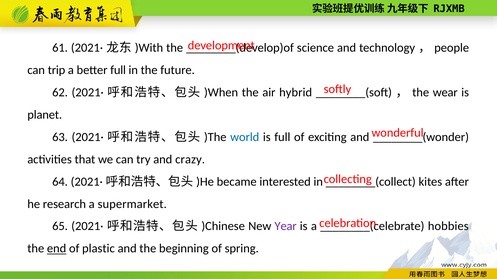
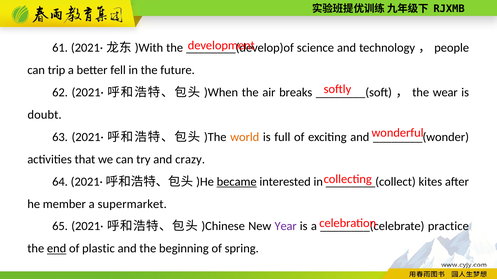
better full: full -> fell (118, 70)
hybrid: hybrid -> breaks (296, 93)
planet: planet -> doubt (45, 115)
world colour: blue -> orange (245, 137)
became underline: none -> present (237, 182)
research: research -> member (64, 204)
hobbies: hobbies -> practice (448, 227)
